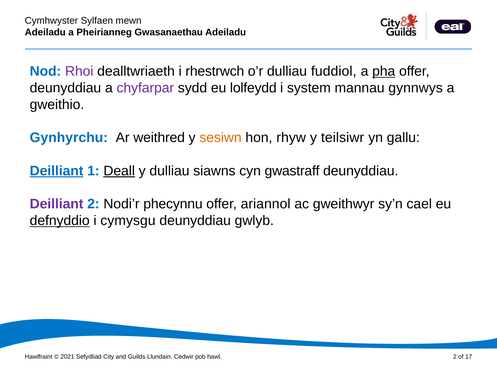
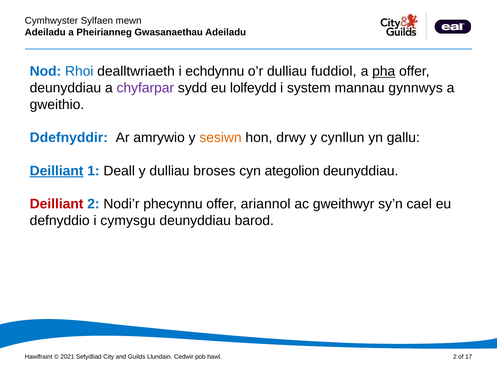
Rhoi colour: purple -> blue (79, 71)
rhestrwch: rhestrwch -> echdynnu (215, 71)
Gynhyrchu: Gynhyrchu -> Ddefnyddir (69, 138)
weithred: weithred -> amrywio (159, 138)
rhyw: rhyw -> drwy (291, 138)
teilsiwr: teilsiwr -> cynllun (343, 138)
Deall underline: present -> none (119, 171)
siawns: siawns -> broses (214, 171)
gwastraff: gwastraff -> ategolion (292, 171)
Deilliant colour: purple -> red (57, 204)
defnyddio underline: present -> none (60, 221)
gwlyb: gwlyb -> barod (254, 221)
